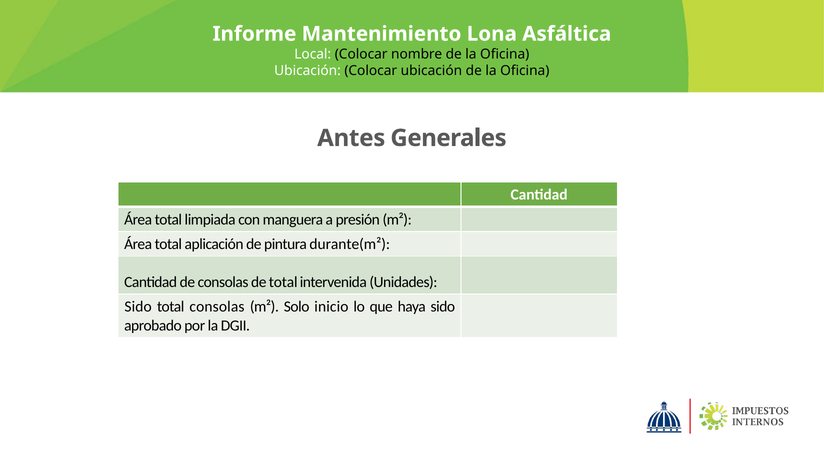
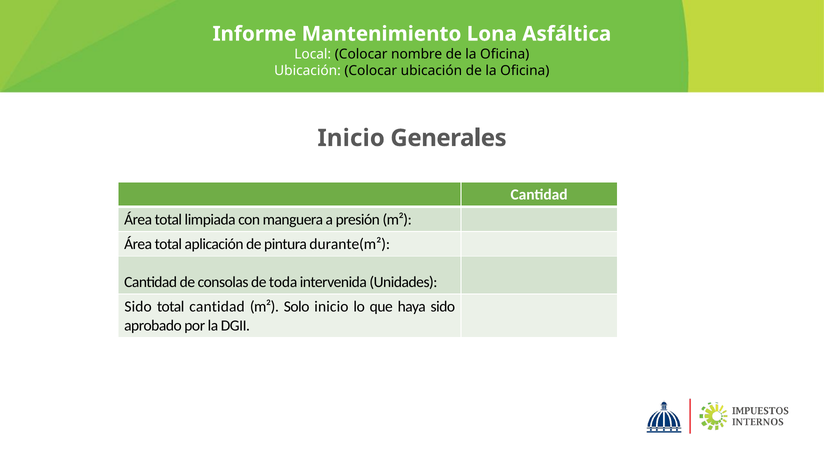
Antes: Antes -> Inicio (351, 138)
de total: total -> toda (283, 282)
total consolas: consolas -> cantidad (217, 306)
